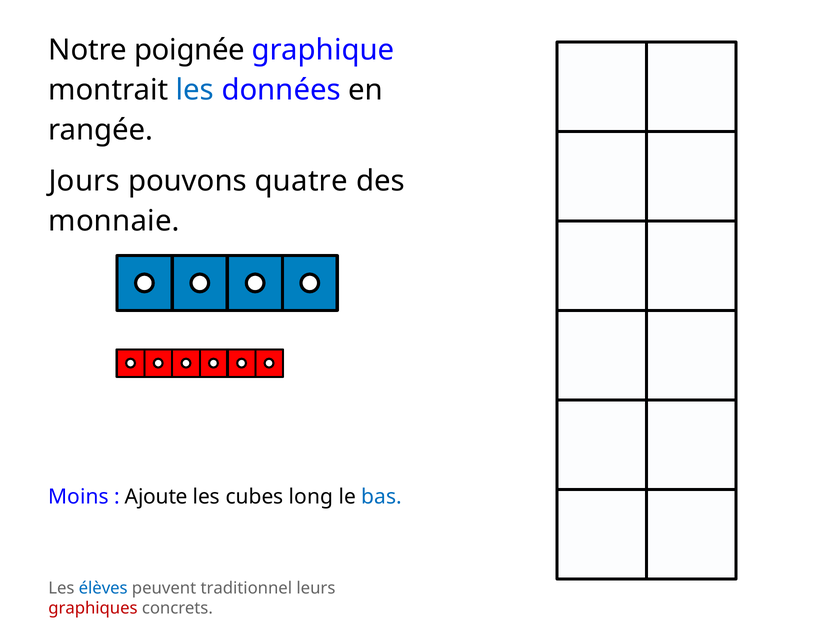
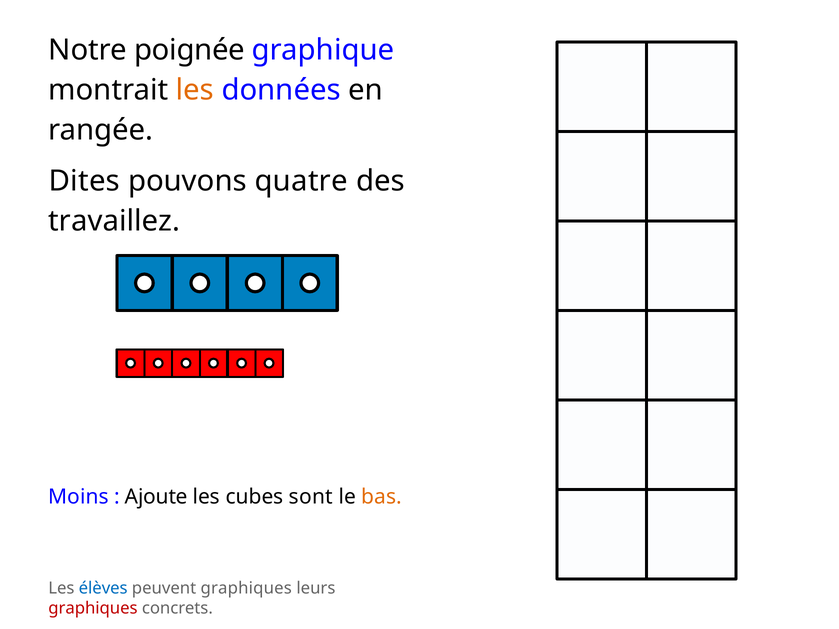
les colour: blue -> orange (195, 90)
Jours: Jours -> Dites (84, 181)
monnaie: monnaie -> travaillez (114, 221)
long: long -> sont (311, 497)
bas colour: blue -> orange (382, 497)
peuvent traditionnel: traditionnel -> graphiques (246, 589)
